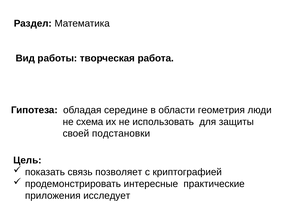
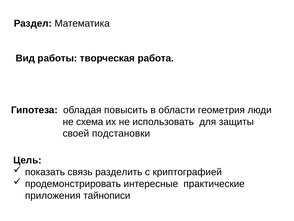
середине: середине -> повысить (126, 110)
позволяет: позволяет -> разделить (119, 172)
исследует: исследует -> тайнописи (107, 195)
